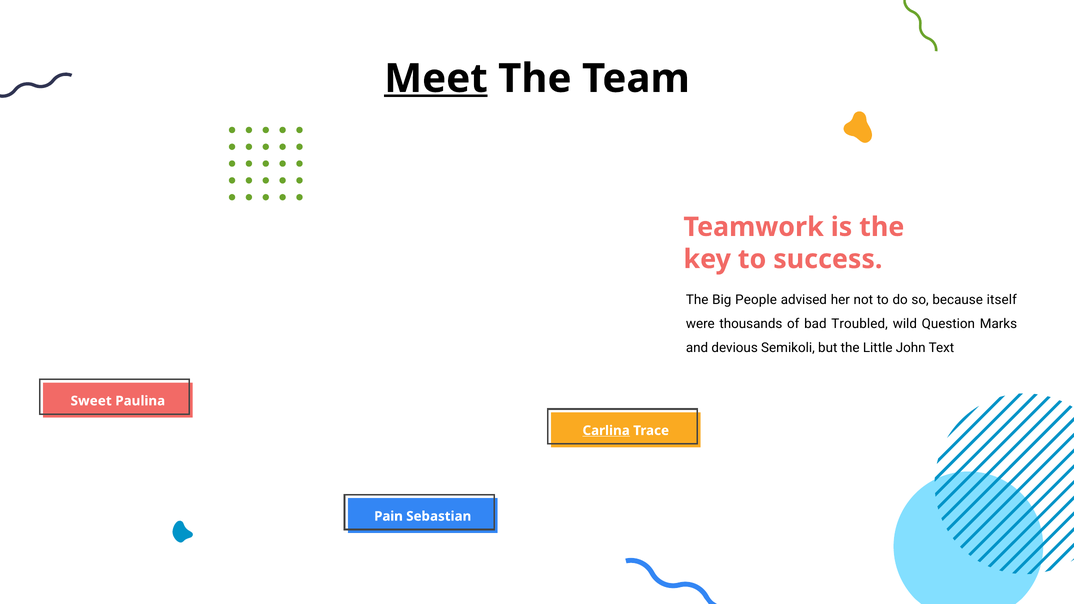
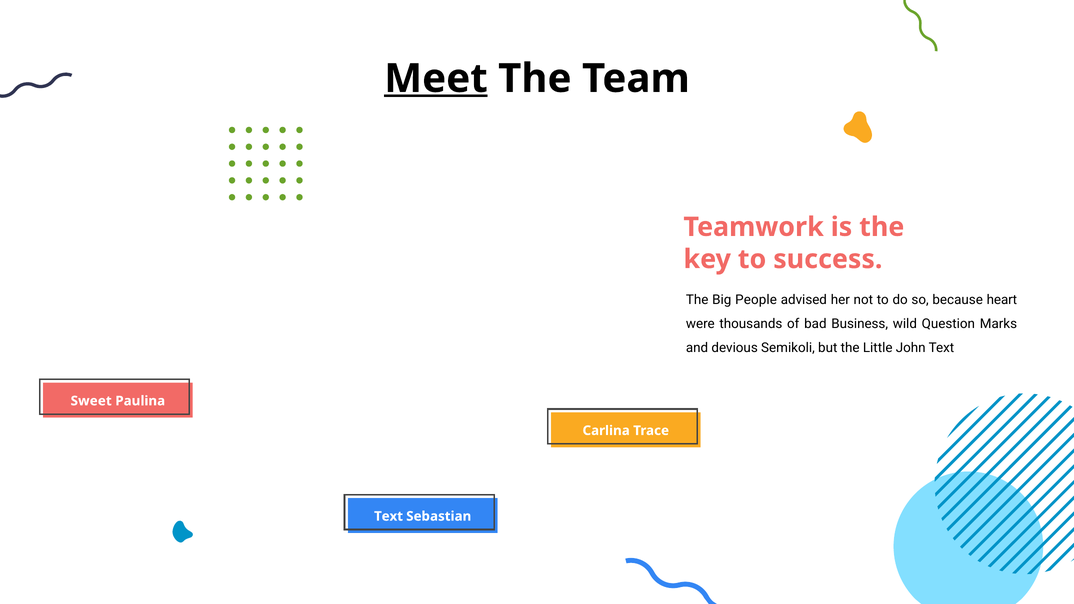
itself: itself -> heart (1002, 300)
Troubled: Troubled -> Business (860, 324)
Carlina underline: present -> none (606, 431)
Pain: Pain -> Text (388, 516)
